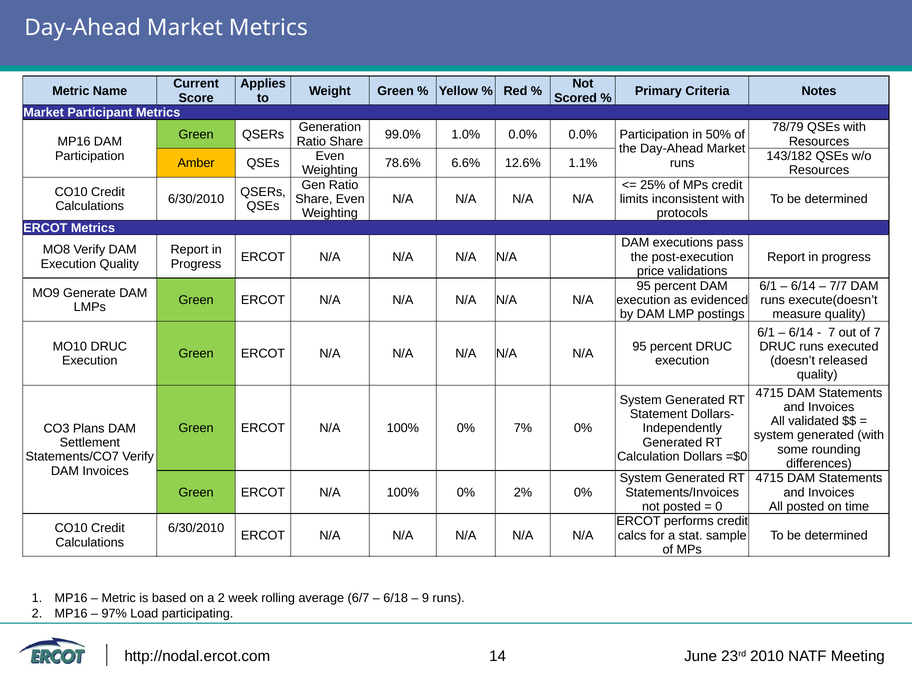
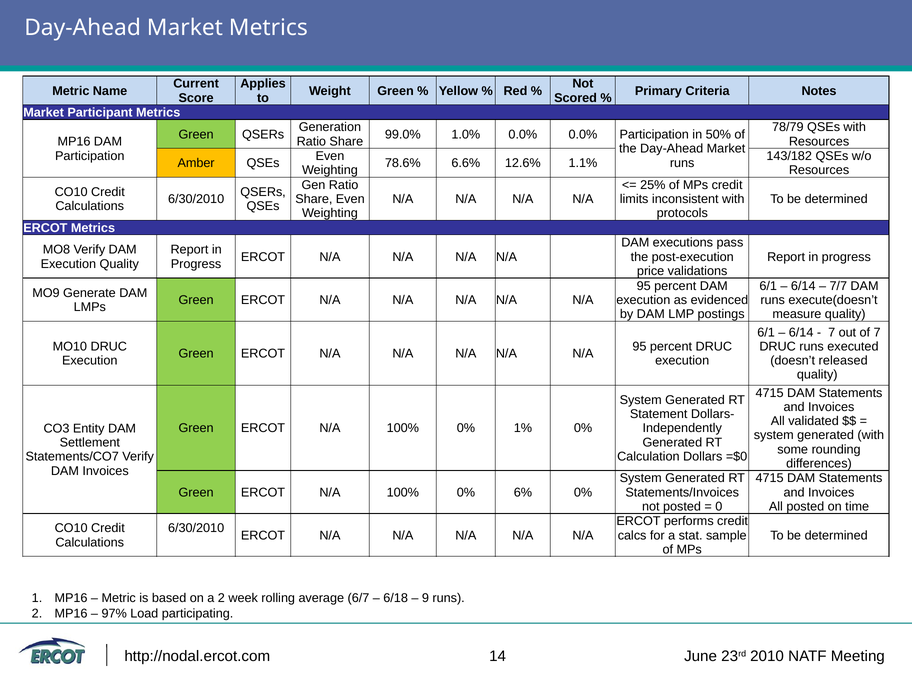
7%: 7% -> 1% (523, 428)
Plans: Plans -> Entity (89, 428)
2%: 2% -> 6% (523, 492)
